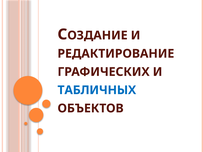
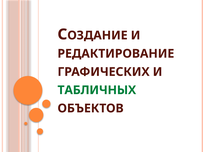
ТАБЛИЧНЫХ colour: blue -> green (97, 90)
